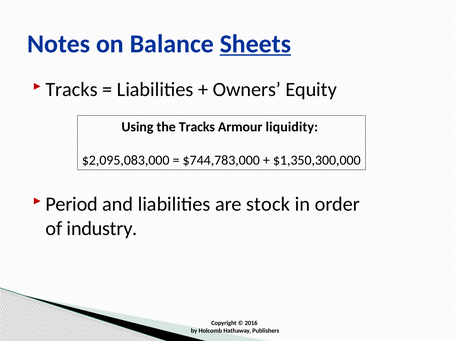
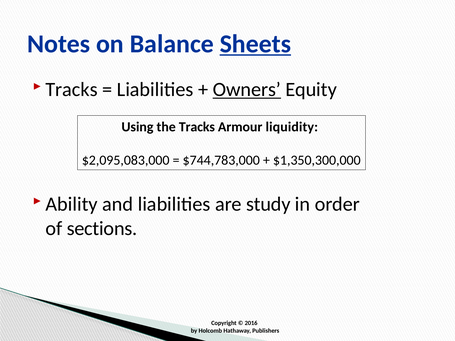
Owners underline: none -> present (247, 90)
Period: Period -> Ability (72, 204)
stock: stock -> study (268, 204)
industry: industry -> sections (102, 229)
